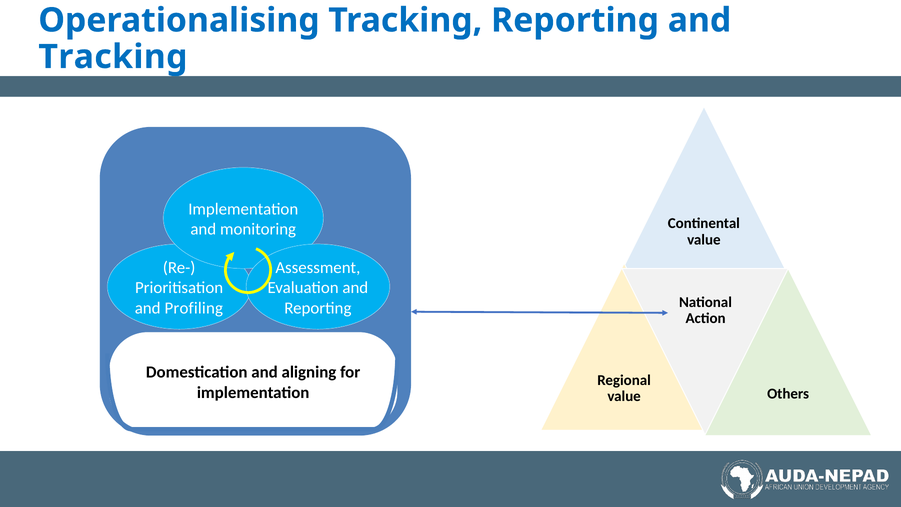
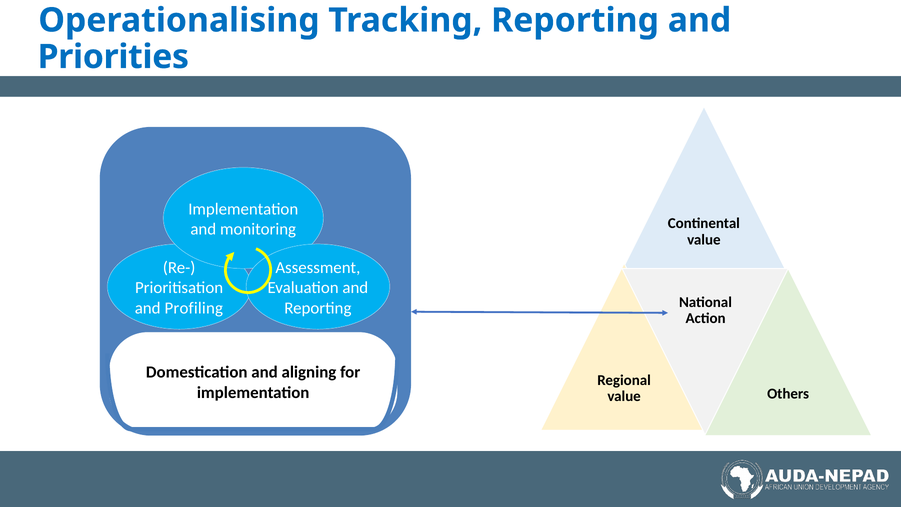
Tracking: Tracking -> Priorities (113, 57)
